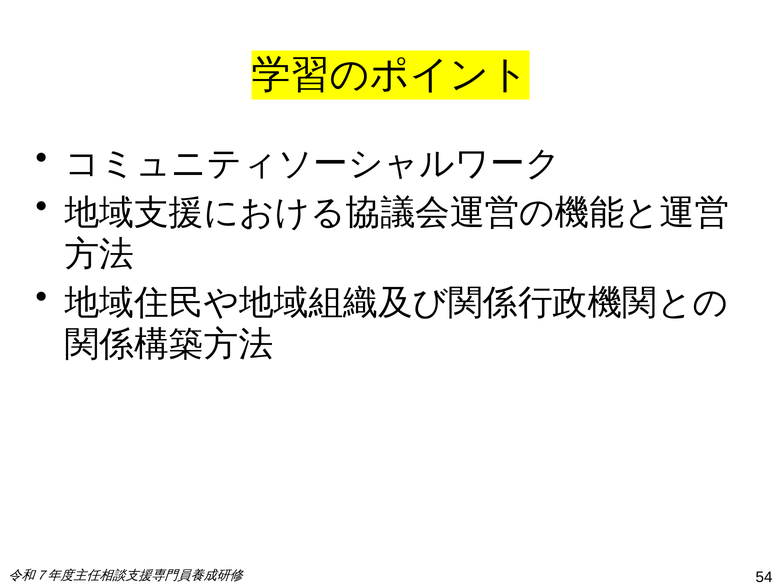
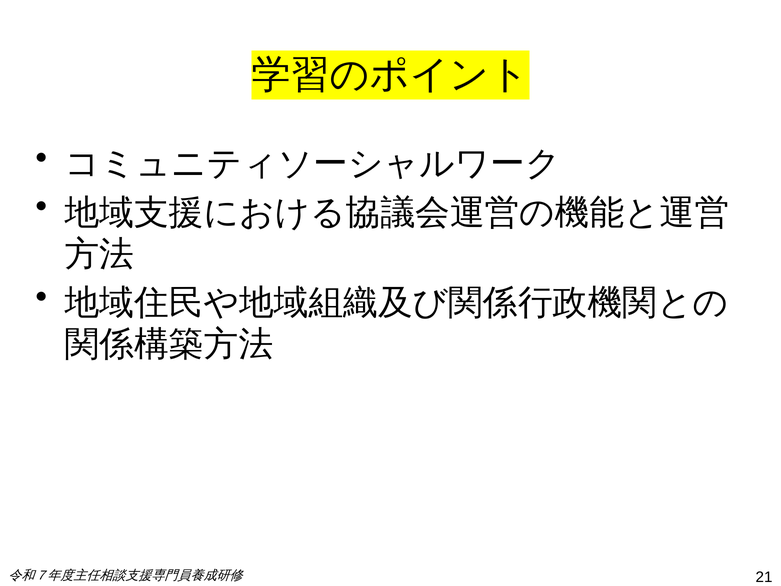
54: 54 -> 21 (764, 577)
